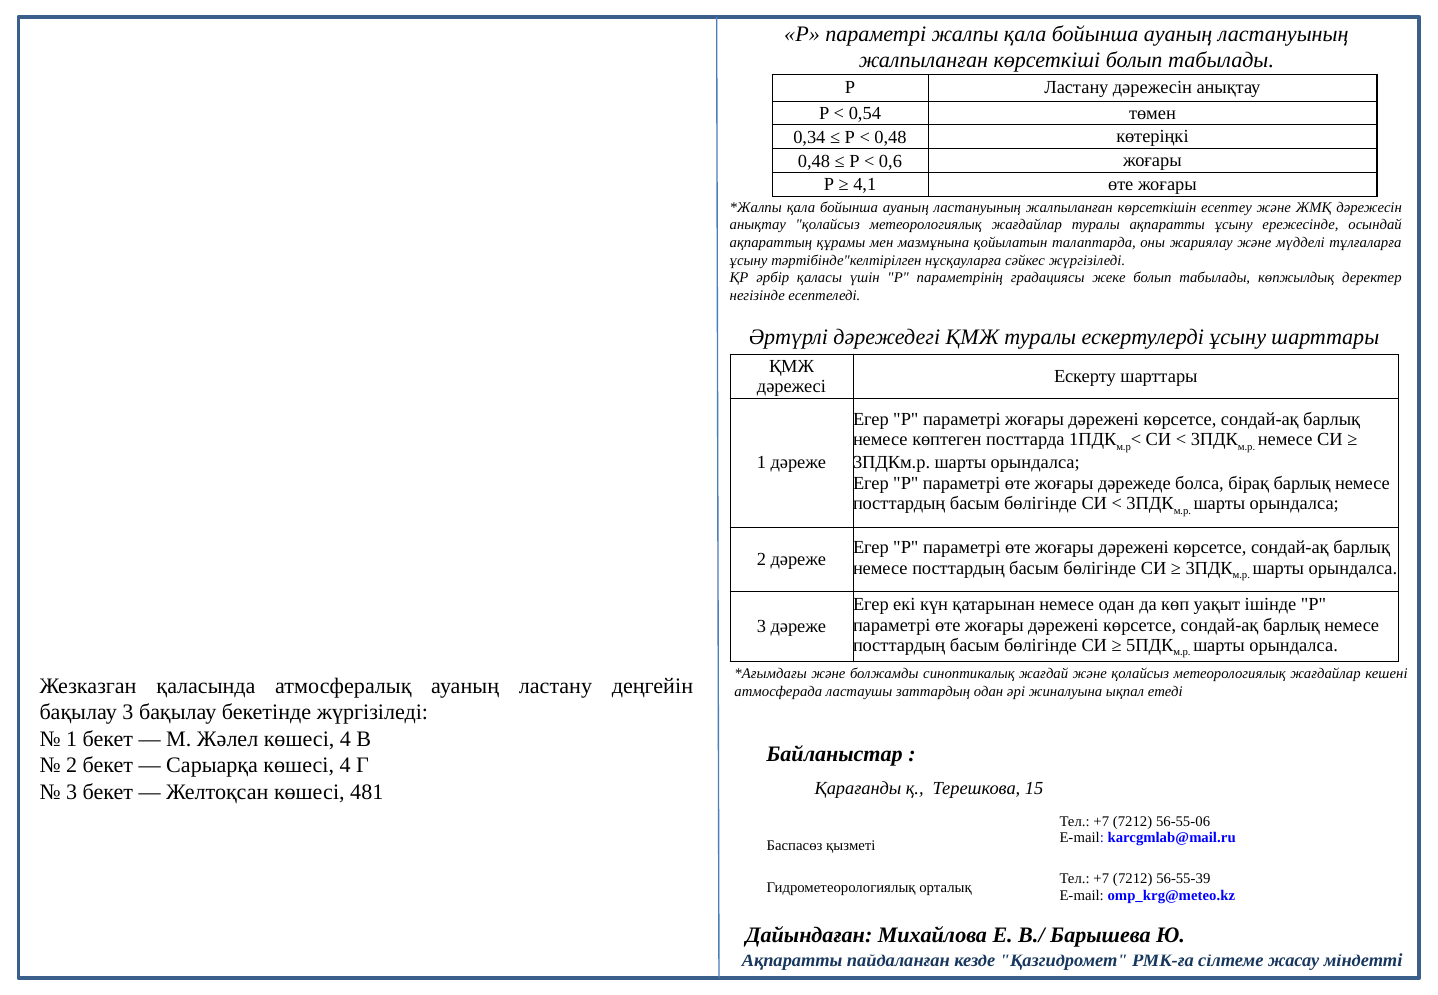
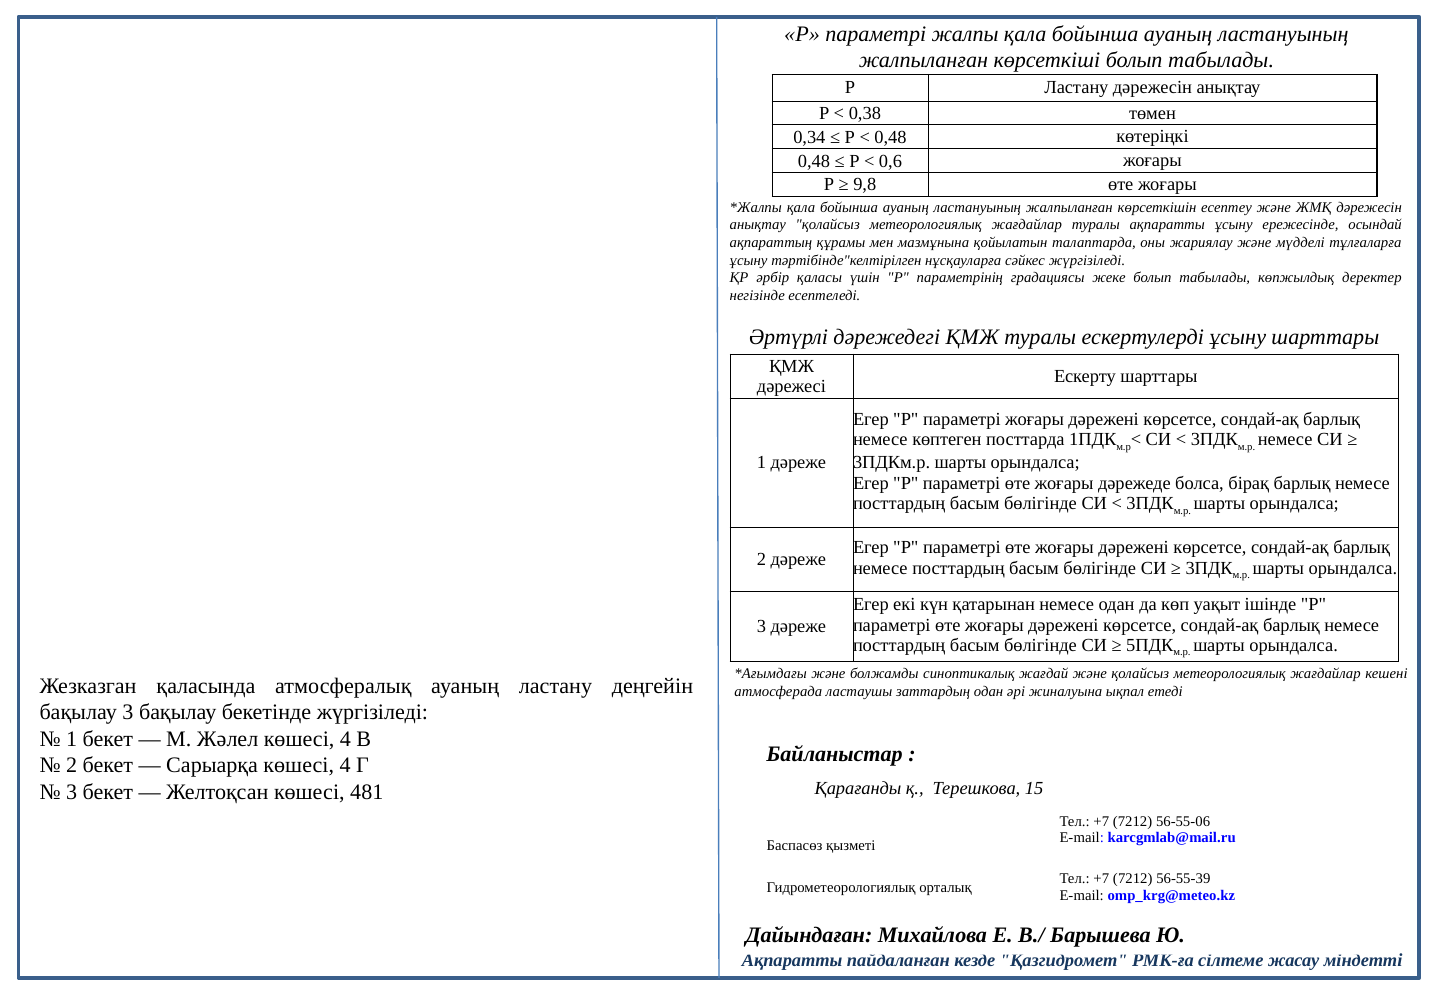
0,54: 0,54 -> 0,38 (865, 114)
4,1: 4,1 -> 9,8 (865, 185)
